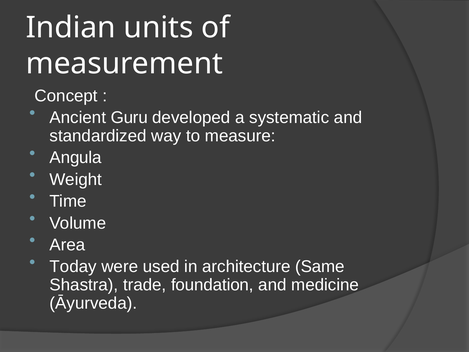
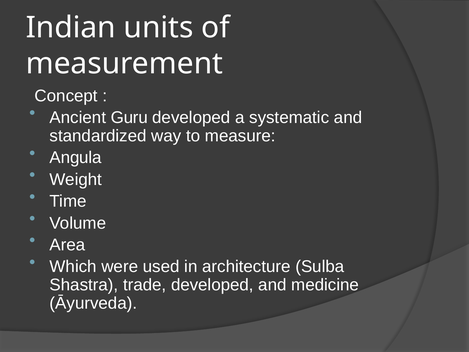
Today: Today -> Which (73, 267)
Same: Same -> Sulba (320, 267)
trade foundation: foundation -> developed (212, 285)
